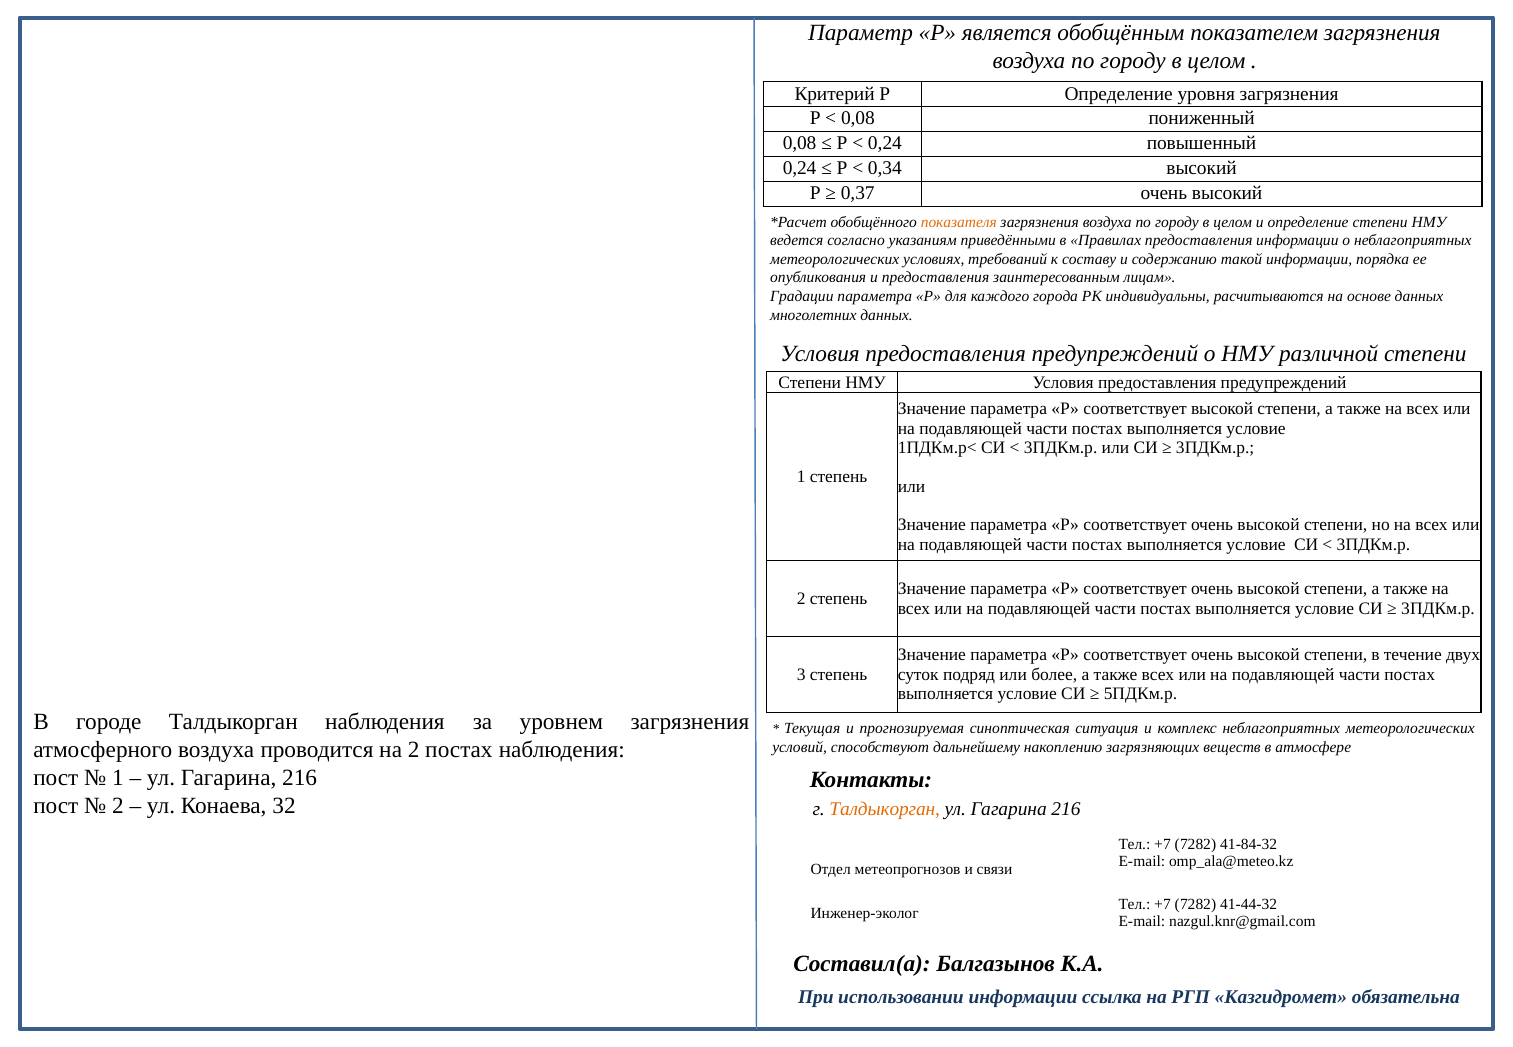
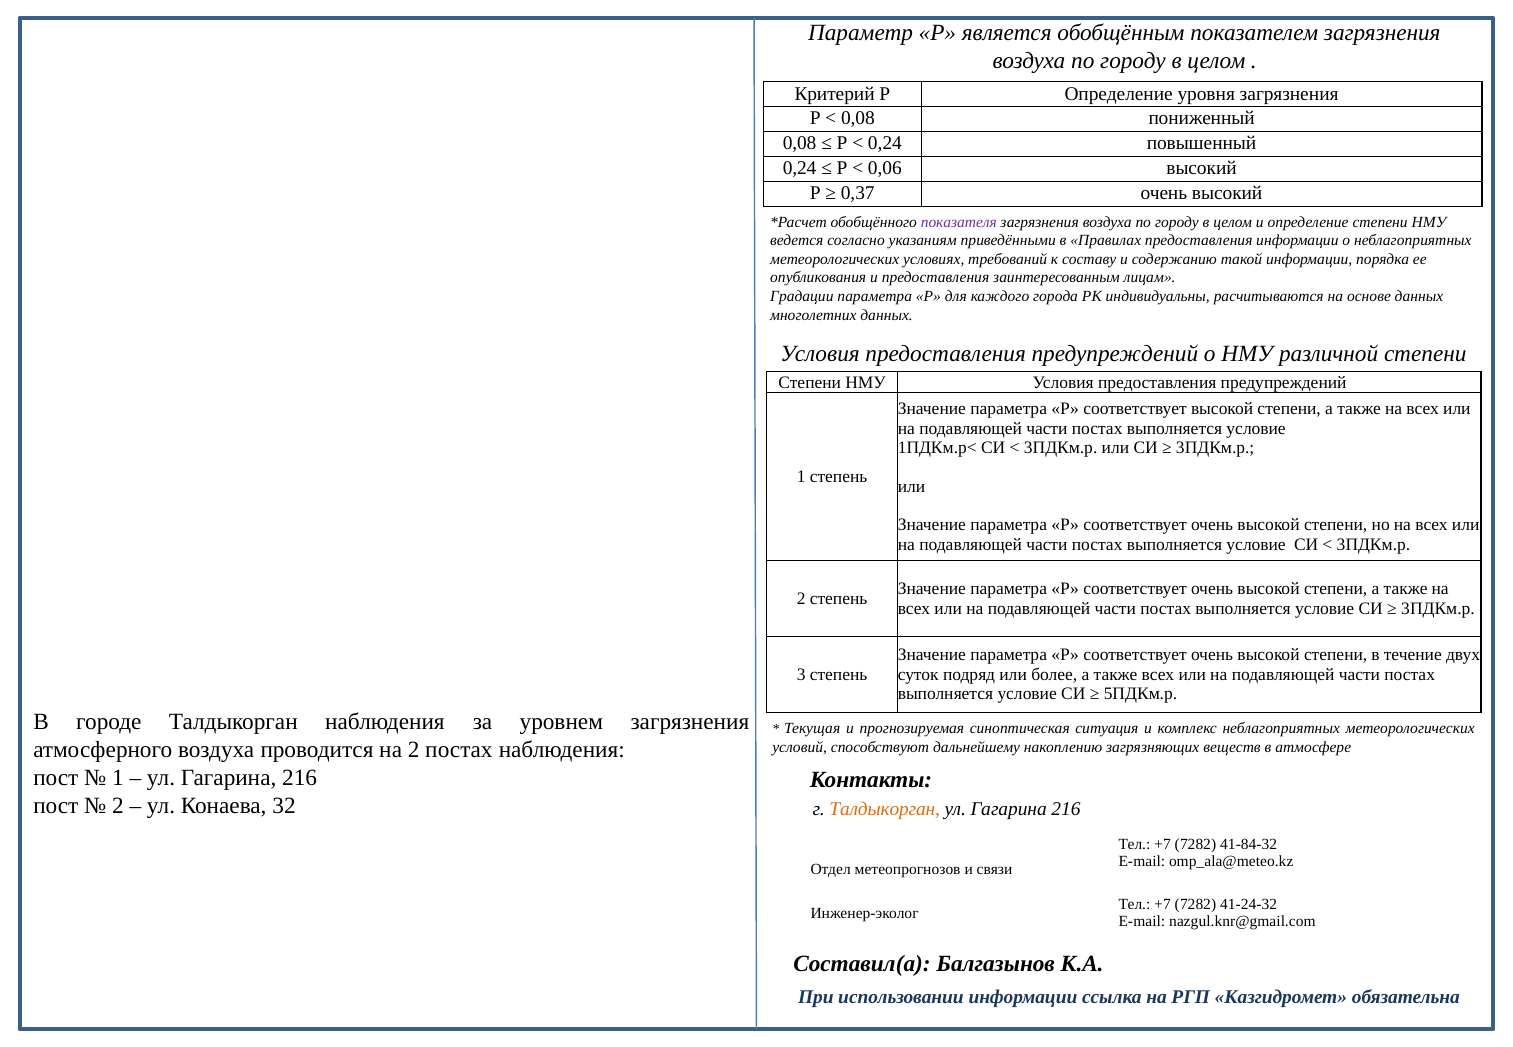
0,34: 0,34 -> 0,06 (885, 169)
показателя colour: orange -> purple (959, 222)
41-44-32: 41-44-32 -> 41-24-32 (1249, 905)
